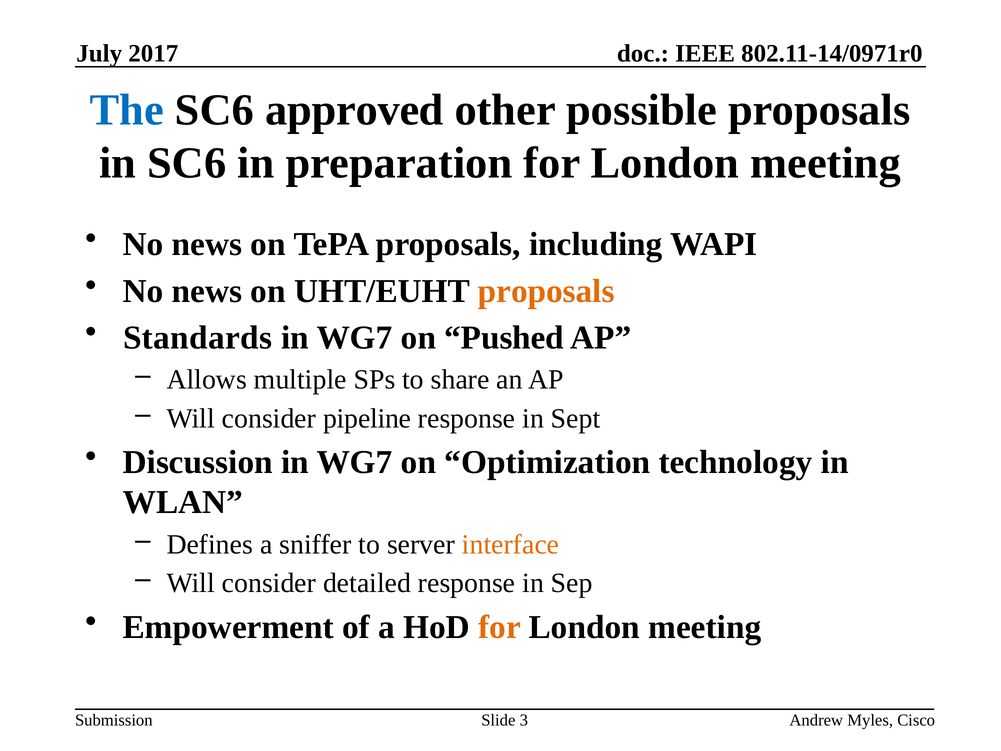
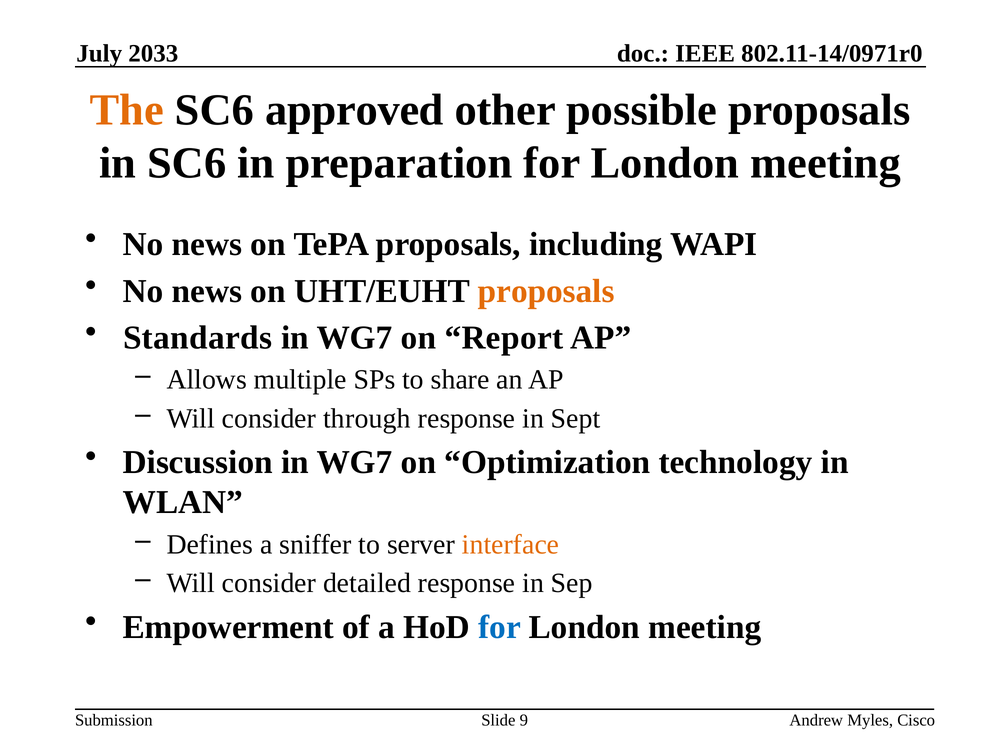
2017: 2017 -> 2033 (153, 54)
The colour: blue -> orange (127, 110)
Pushed: Pushed -> Report (504, 338)
pipeline: pipeline -> through (367, 418)
for colour: orange -> blue (500, 627)
3: 3 -> 9 (524, 720)
